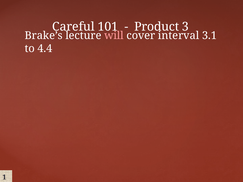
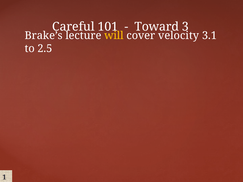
Product: Product -> Toward (157, 27)
will colour: pink -> yellow (114, 36)
interval: interval -> velocity (179, 36)
4.4: 4.4 -> 2.5 (45, 49)
